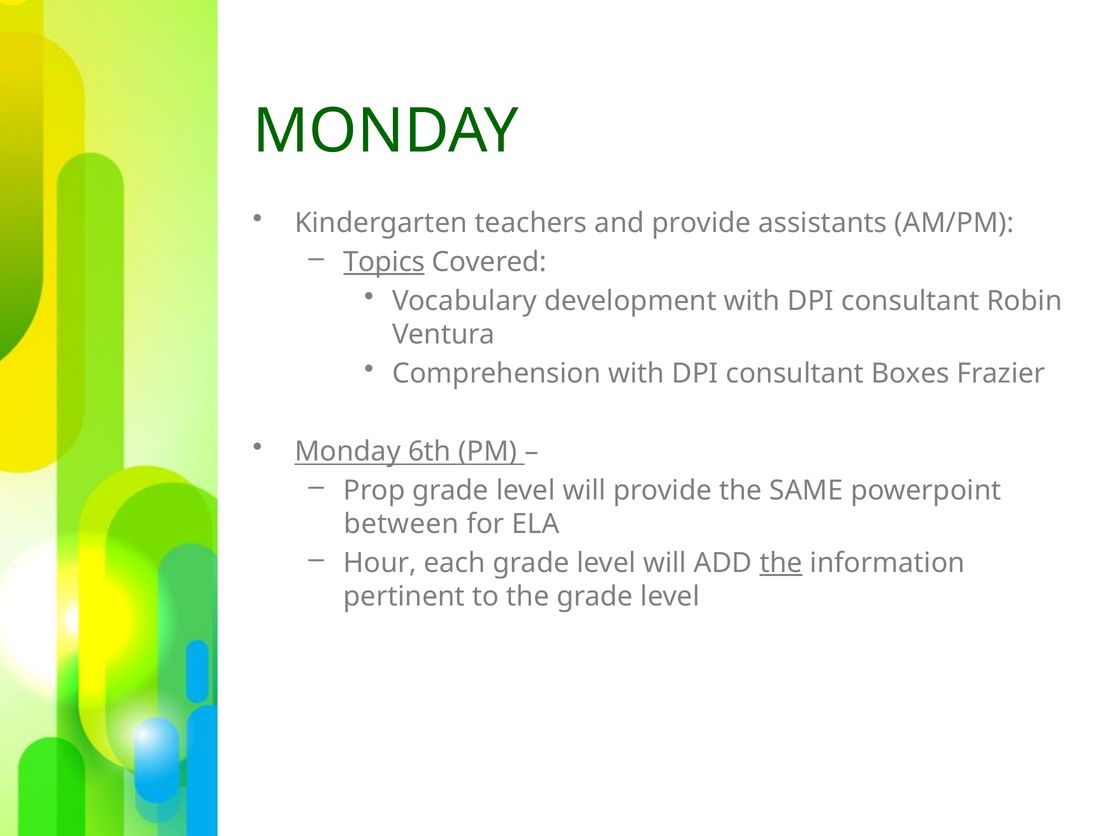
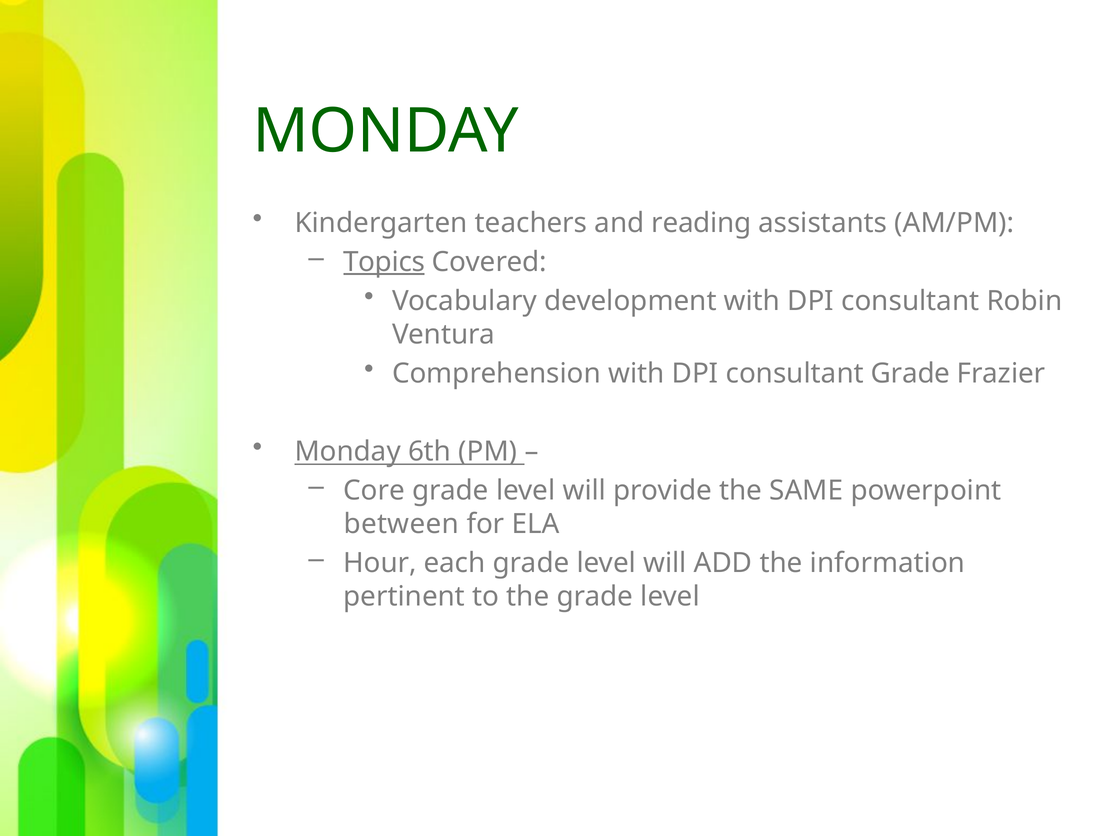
and provide: provide -> reading (701, 223)
consultant Boxes: Boxes -> Grade (911, 374)
Prop: Prop -> Core (374, 491)
the underline: present -> none (781, 563)
